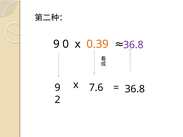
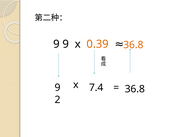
9 0: 0 -> 9 (66, 44)
36.8 colour: purple -> orange (133, 45)
7.6: 7.6 -> 7.4 (96, 88)
